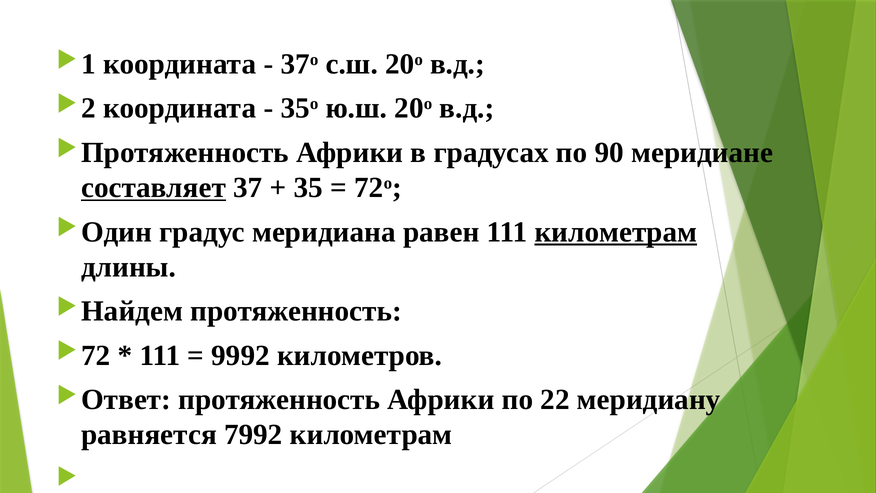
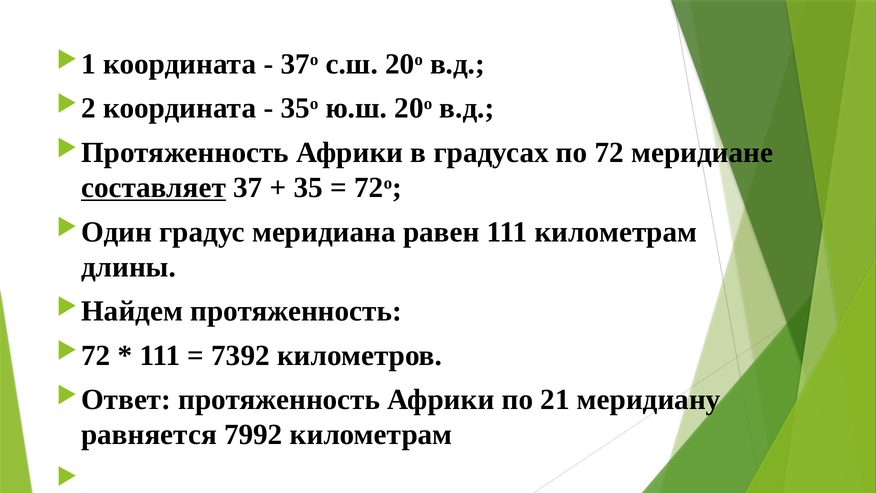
90: 90 -> 72 (609, 152)
километрам underline: present -> none (616, 232)
9992: 9992 -> 7392 (241, 355)
22: 22 -> 21 (555, 399)
